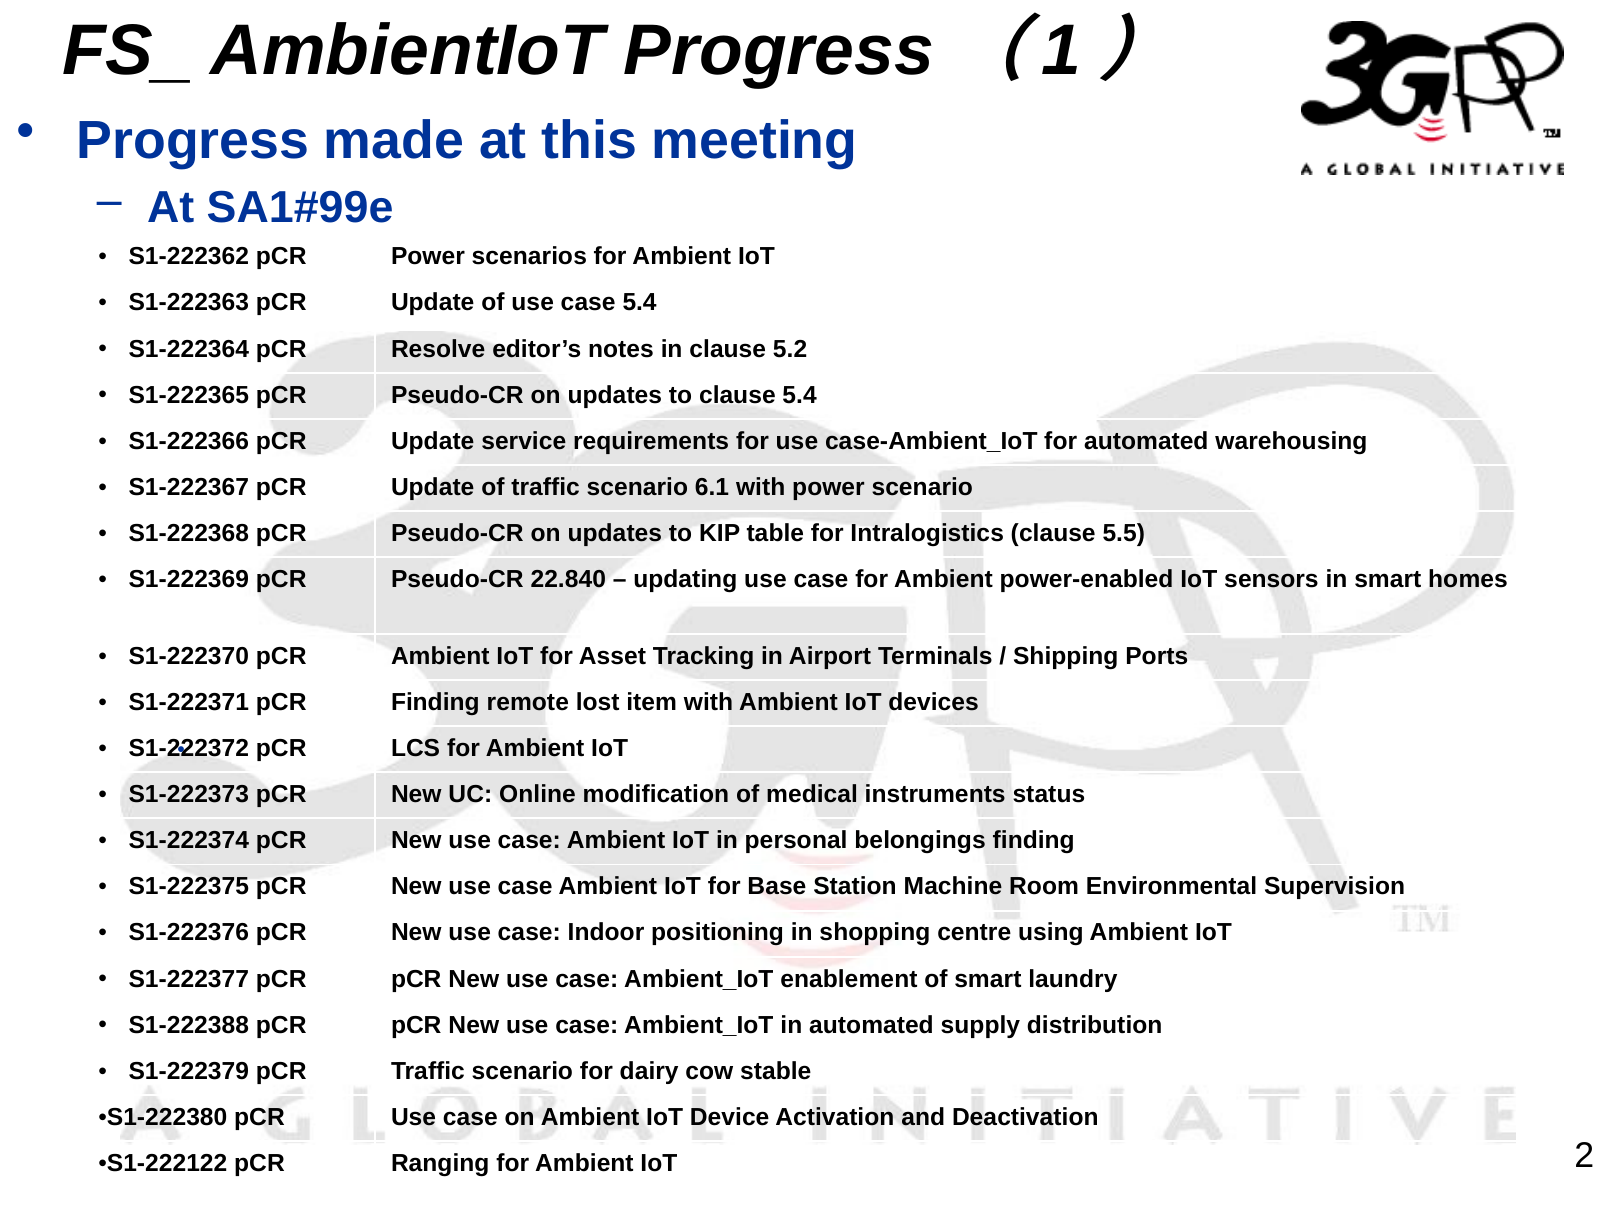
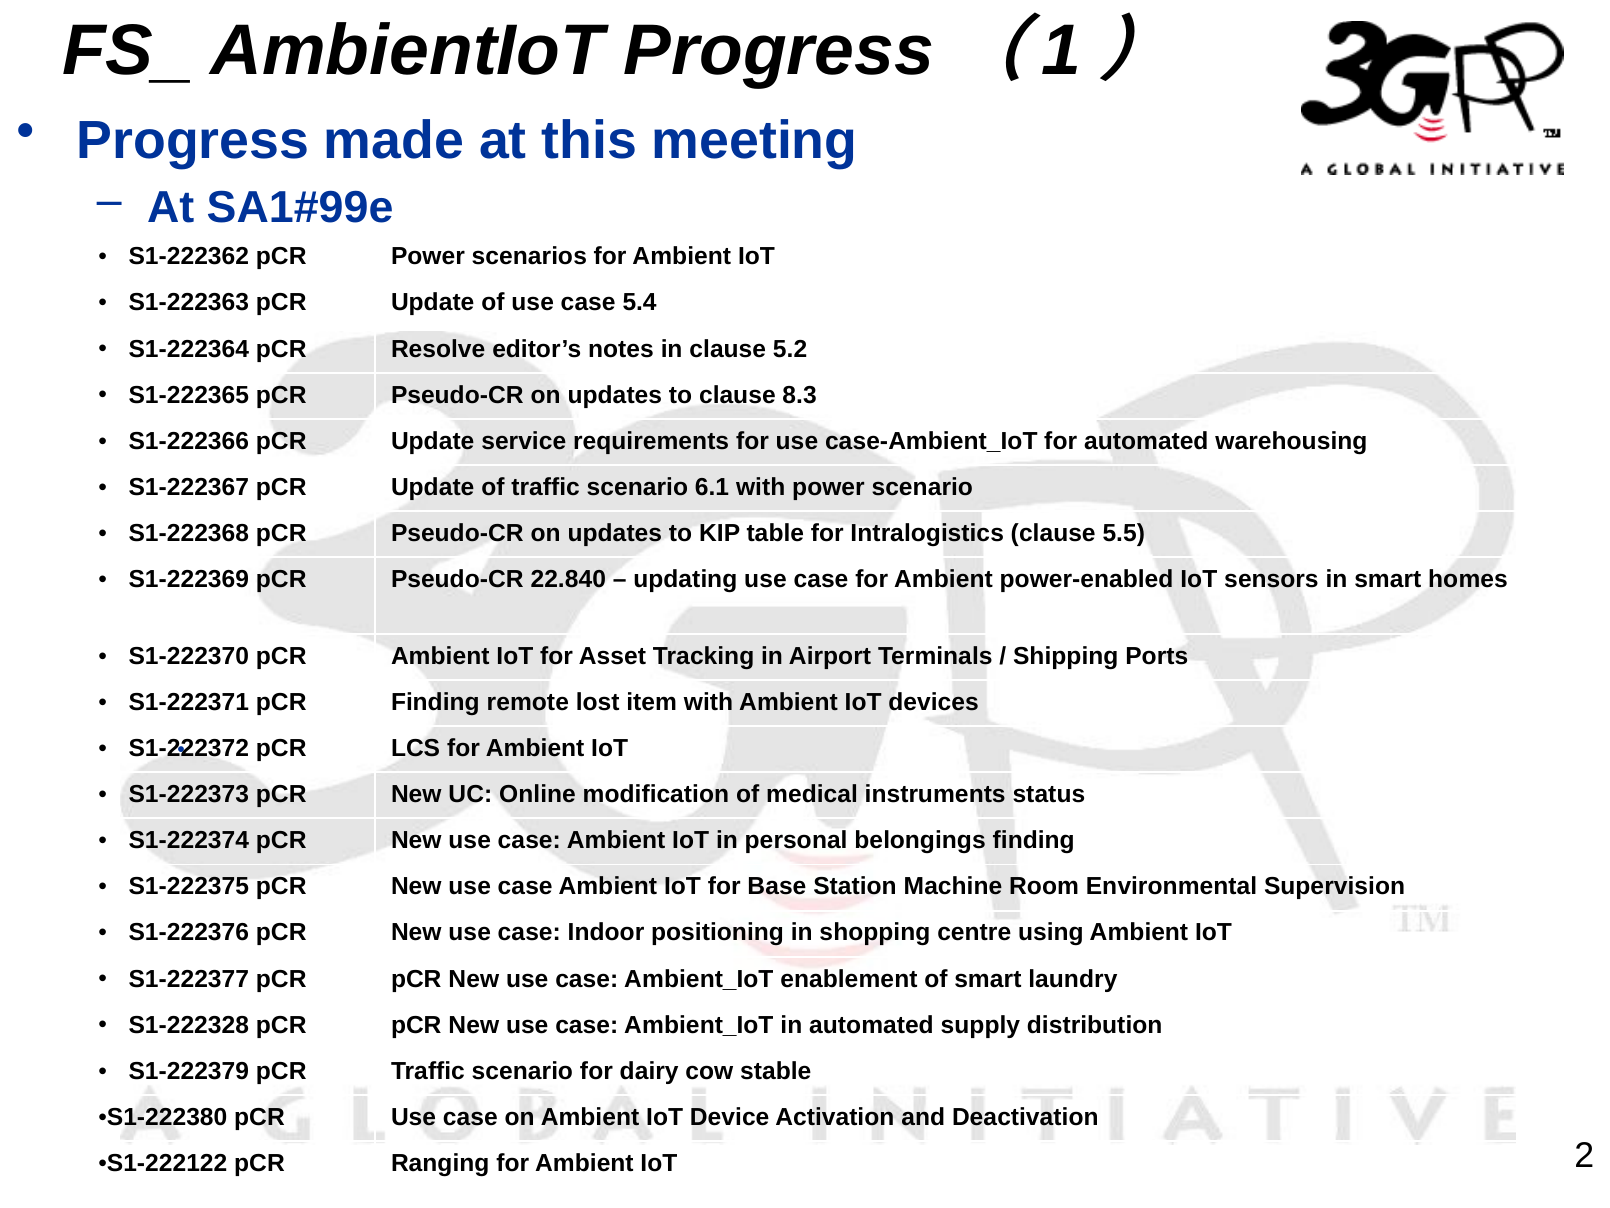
clause 5.4: 5.4 -> 8.3 (800, 395)
S1-222388: S1-222388 -> S1-222328 (189, 1025)
